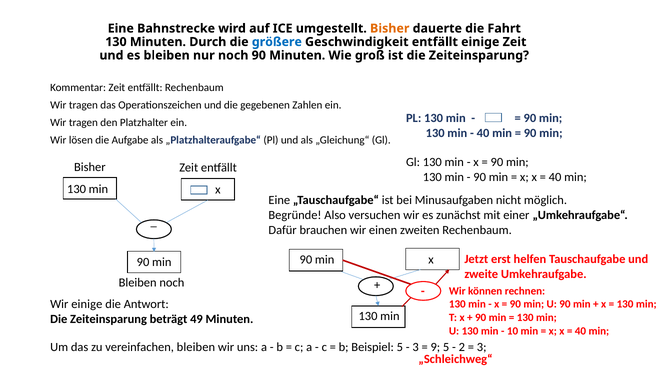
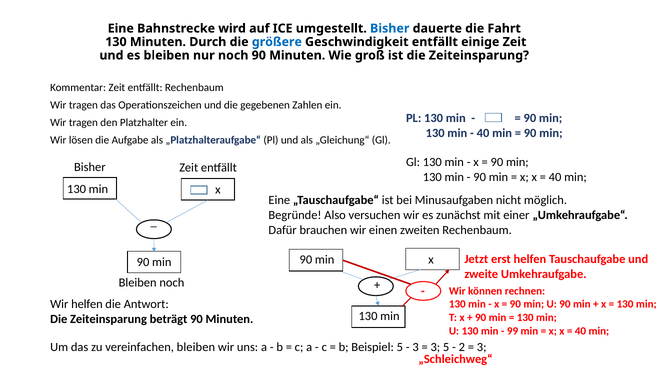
Bisher colour: orange -> blue (390, 28)
Wir einige: einige -> helfen (87, 304)
beträgt 49: 49 -> 90 (196, 319)
10: 10 -> 99 (512, 331)
9: 9 -> 3 (435, 347)
